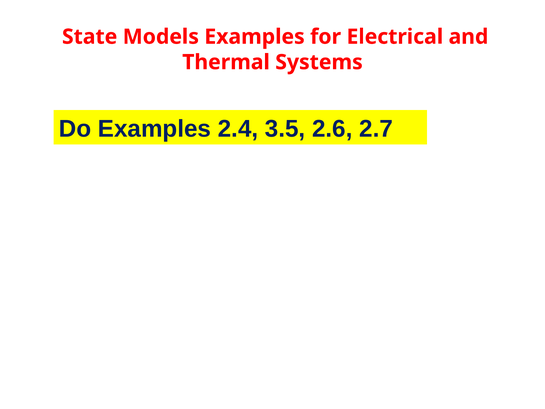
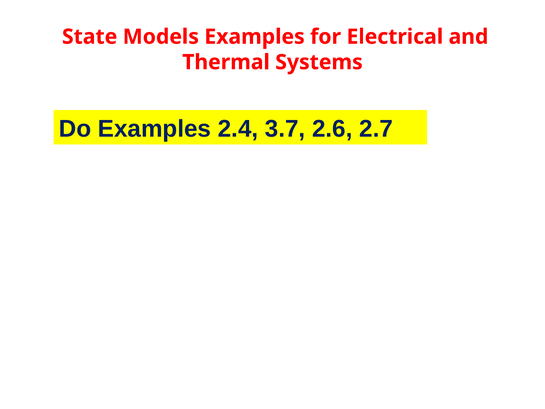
3.5: 3.5 -> 3.7 (285, 129)
